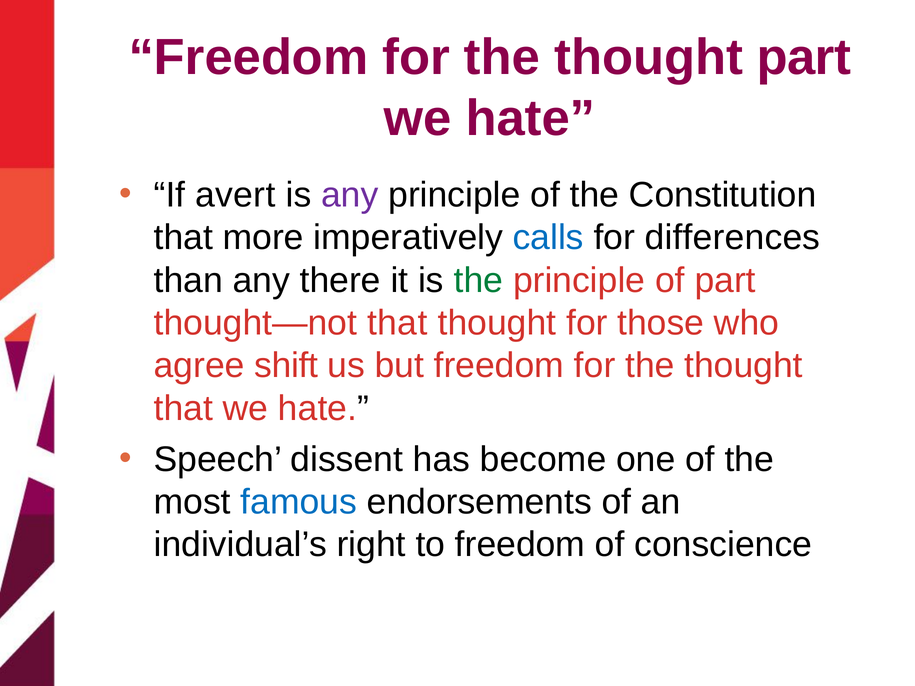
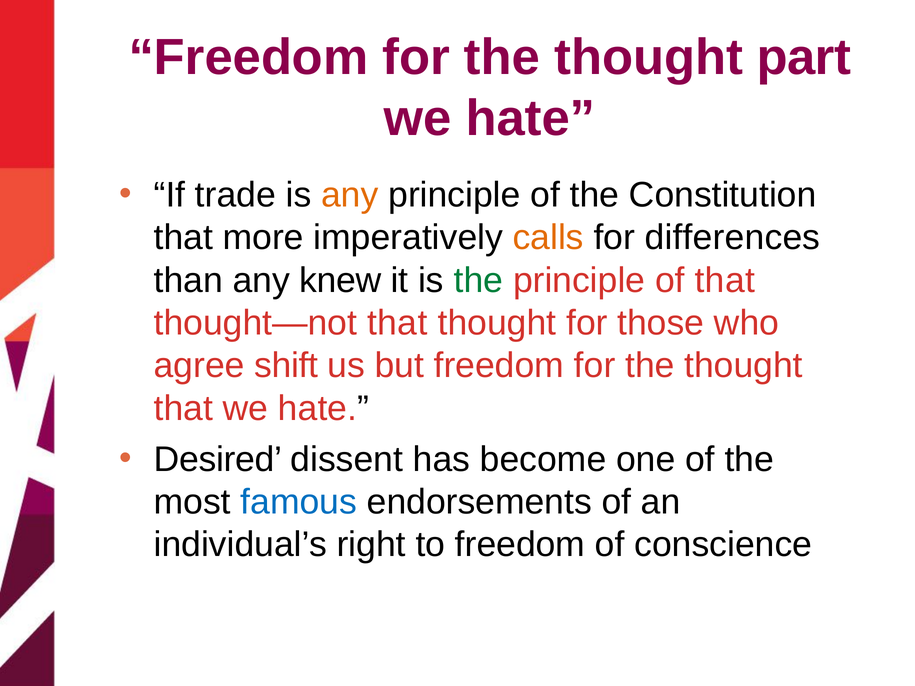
avert: avert -> trade (235, 195)
any colour: purple -> orange (350, 195)
calls colour: blue -> orange (548, 238)
there: there -> knew (340, 280)
of part: part -> that (725, 280)
Speech: Speech -> Desired (218, 459)
